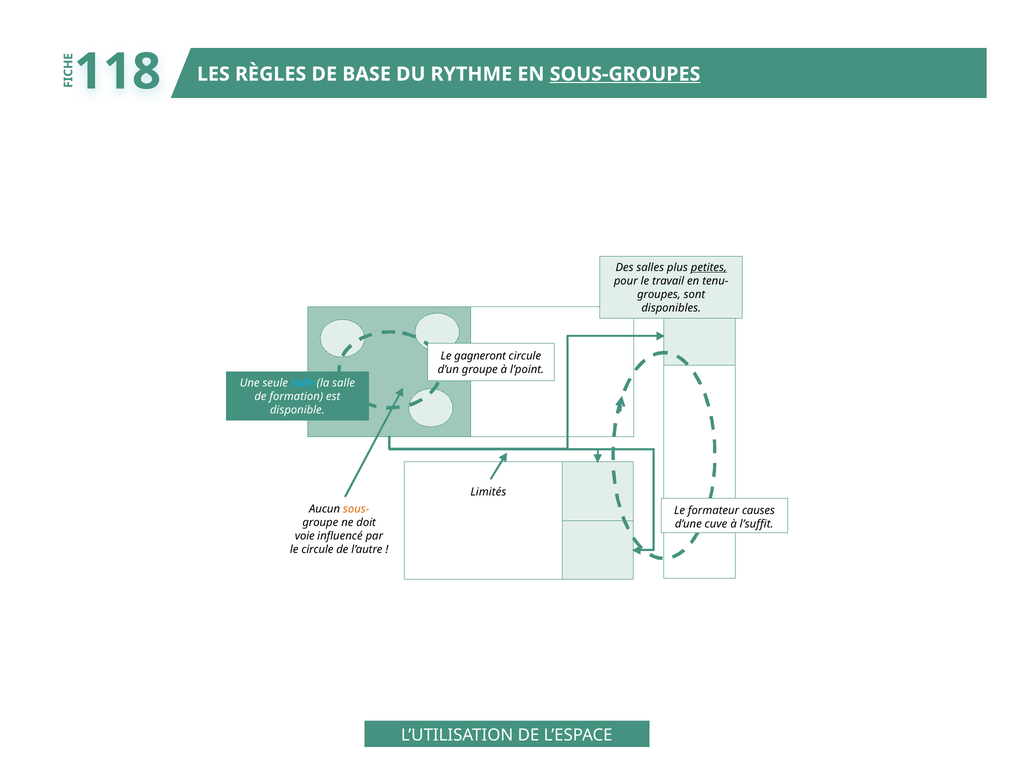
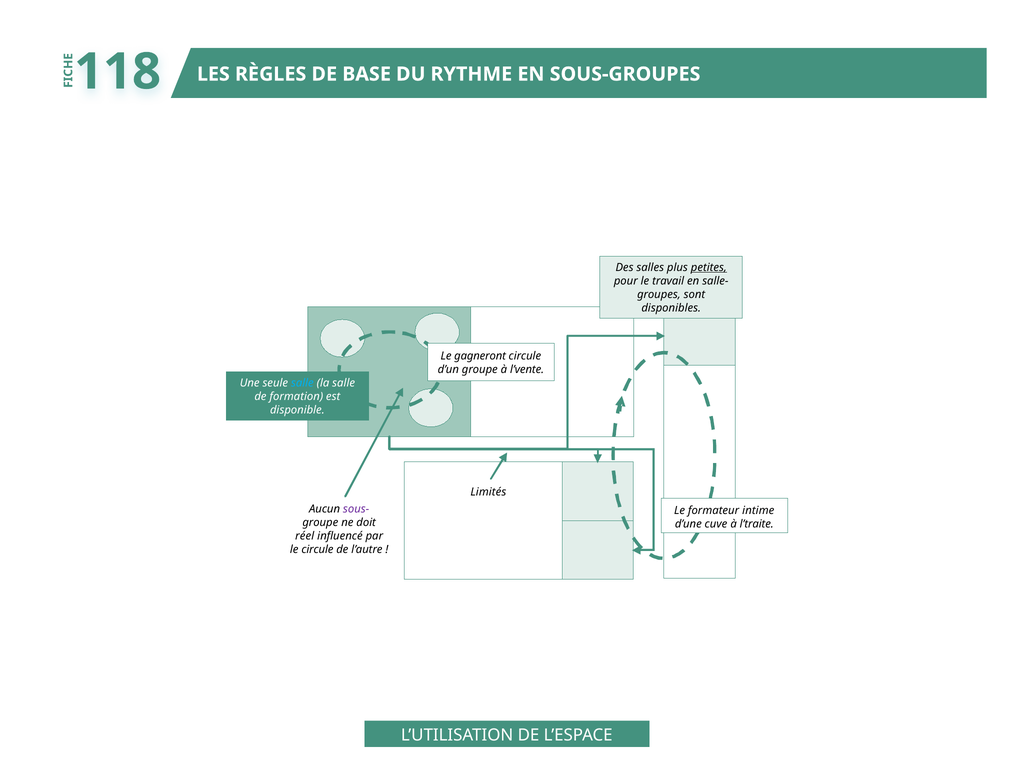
SOUS-GROUPES underline: present -> none (625, 74)
tenu-: tenu- -> salle- (715, 281)
l’point: l’point -> l’vente (527, 370)
sous- colour: orange -> purple (356, 510)
causes: causes -> intime (758, 511)
l’suffit: l’suffit -> l’traite (757, 524)
voie: voie -> réel (305, 537)
